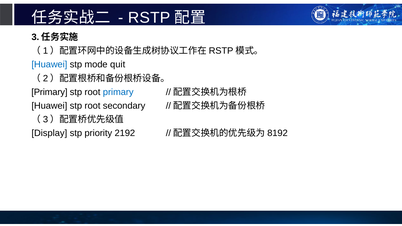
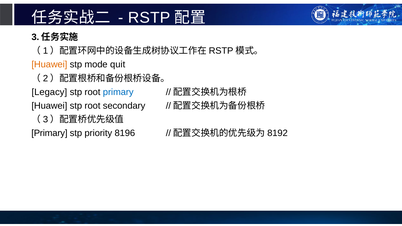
Huawei colour: blue -> orange (49, 65)
Primary: Primary -> Legacy (49, 92)
Display: Display -> Primary (49, 133)
2192: 2192 -> 8196 (125, 133)
